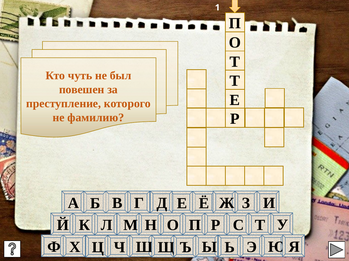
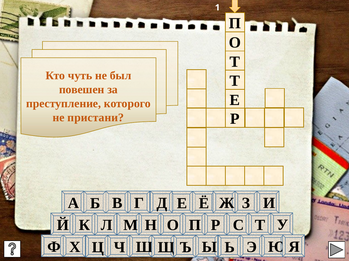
фамилию: фамилию -> пристани (96, 118)
